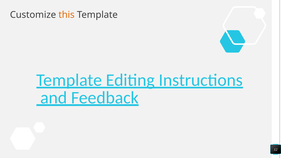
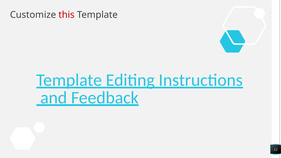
this colour: orange -> red (67, 15)
